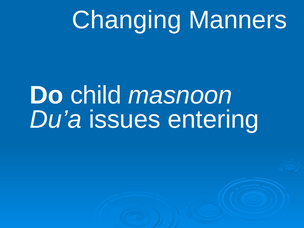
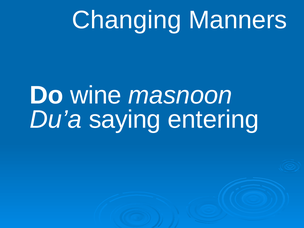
child: child -> wine (96, 95)
issues: issues -> saying (125, 120)
